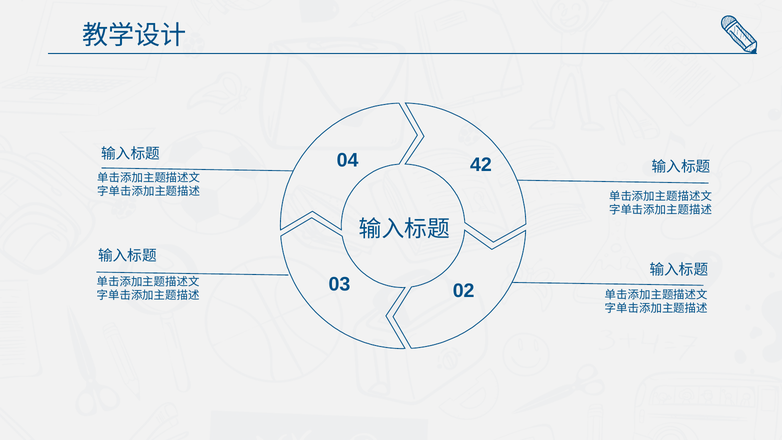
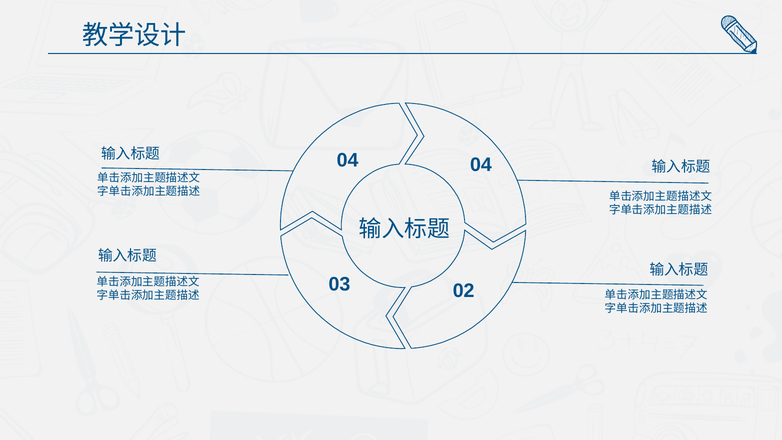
04 42: 42 -> 04 (481, 165)
